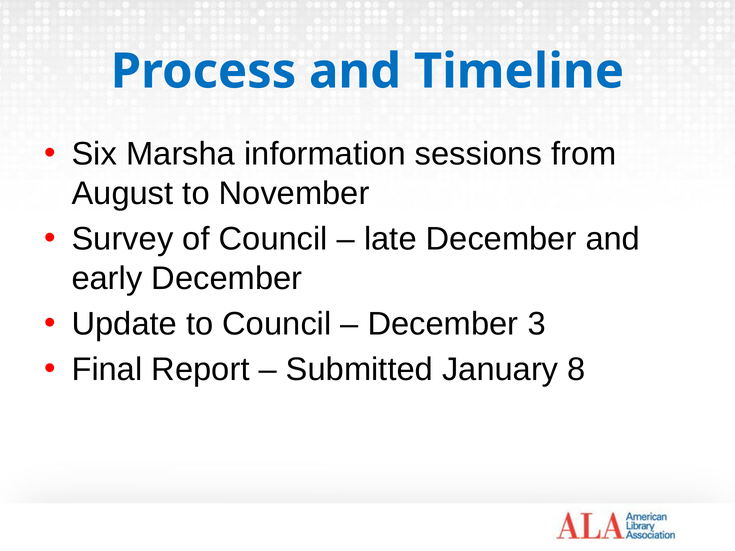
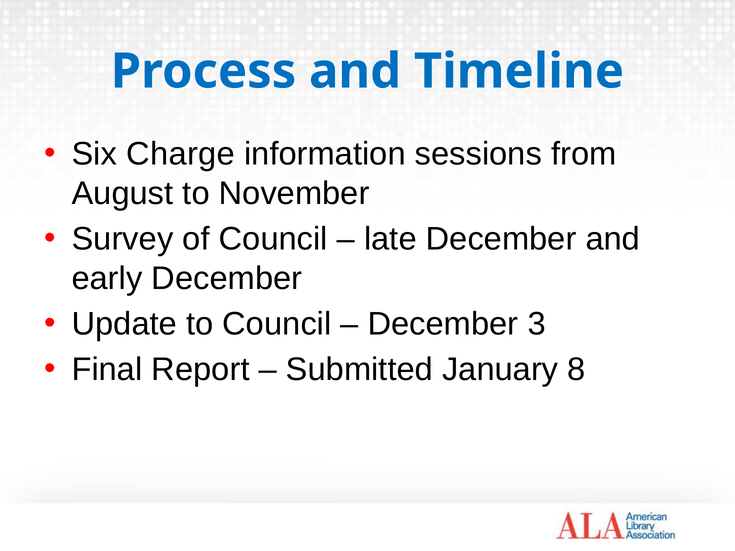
Marsha: Marsha -> Charge (180, 154)
